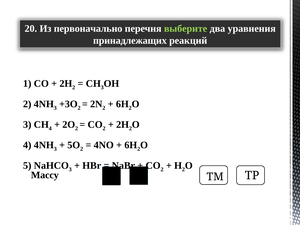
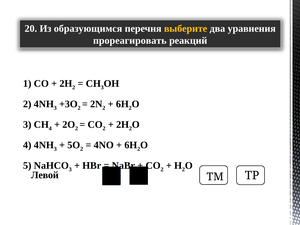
первоначально: первоначально -> образующимся (88, 29)
выберите colour: light green -> yellow (186, 29)
принадлежащих: принадлежащих -> прореагировать (130, 41)
Массу: Массу -> Левой (45, 175)
